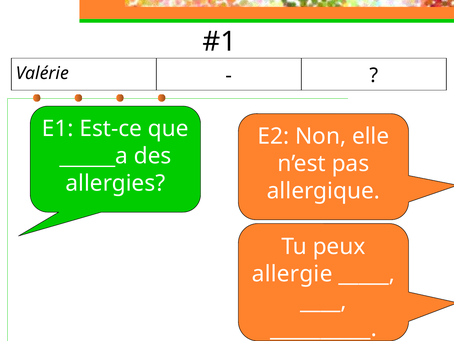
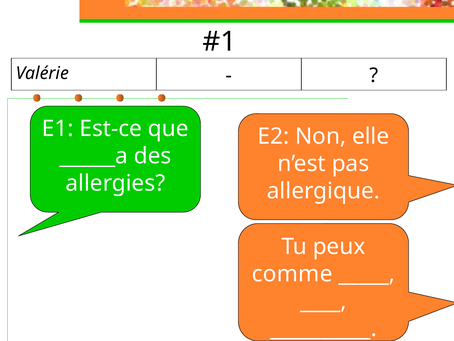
allergie: allergie -> comme (292, 274)
